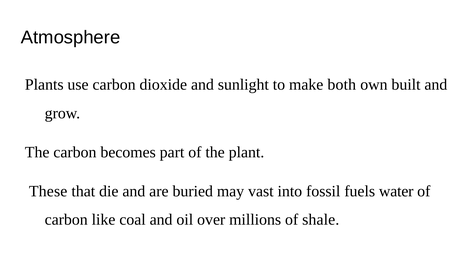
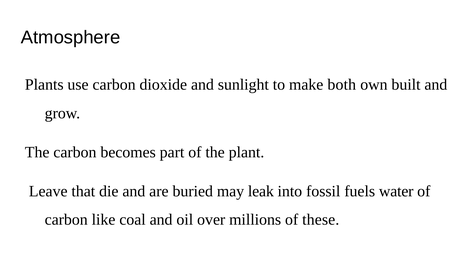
These: These -> Leave (48, 191)
vast: vast -> leak (261, 191)
shale: shale -> these (321, 220)
